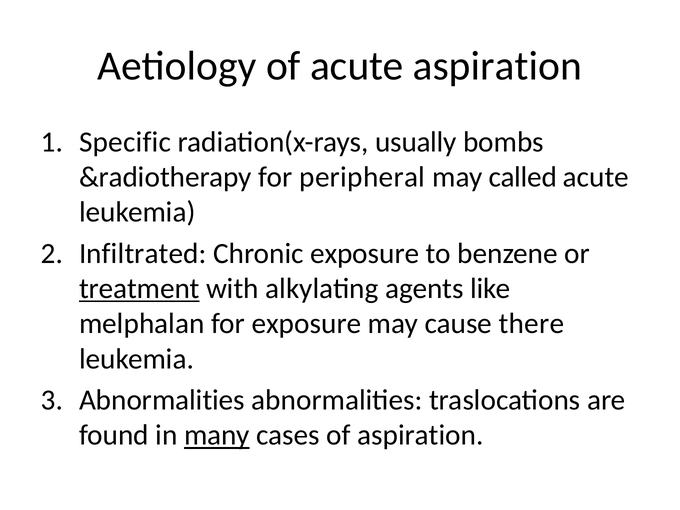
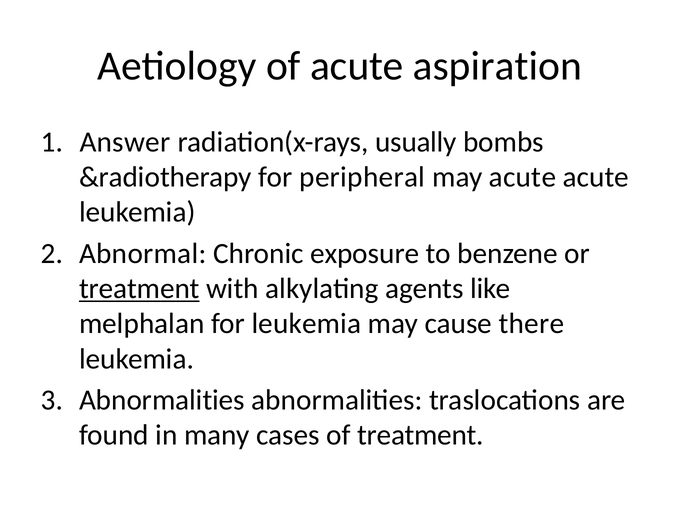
Specific: Specific -> Answer (125, 142)
may called: called -> acute (522, 177)
Infiltrated: Infiltrated -> Abnormal (143, 254)
for exposure: exposure -> leukemia (306, 324)
many underline: present -> none (217, 435)
of aspiration: aspiration -> treatment (421, 435)
